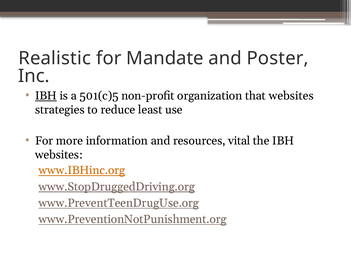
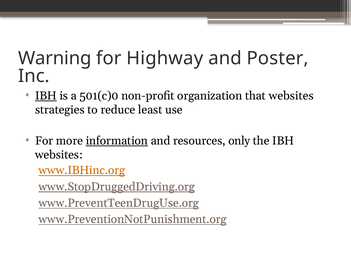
Realistic: Realistic -> Warning (55, 58)
Mandate: Mandate -> Highway (165, 58)
501(c)5: 501(c)5 -> 501(c)0 (99, 96)
information underline: none -> present (117, 141)
vital: vital -> only (239, 141)
